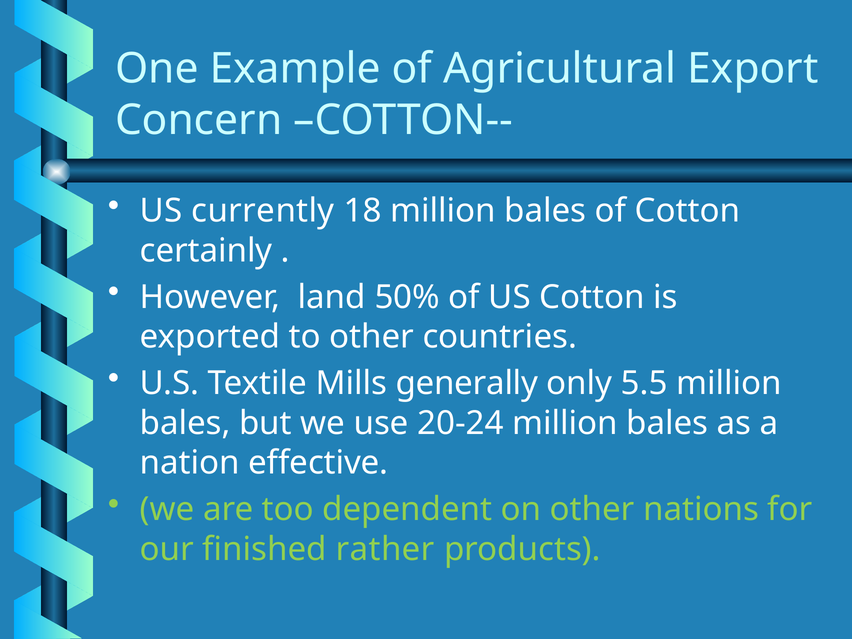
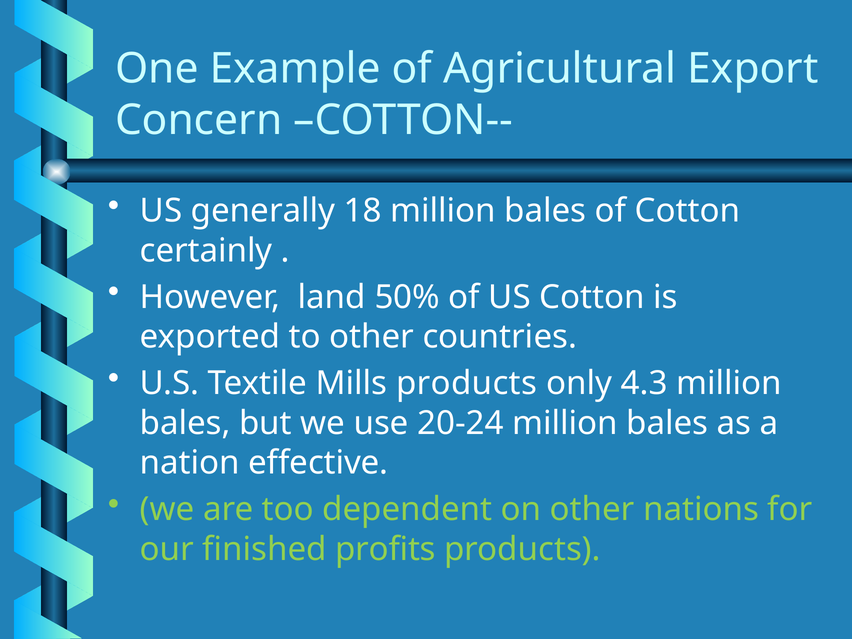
currently: currently -> generally (263, 211)
Mills generally: generally -> products (467, 383)
5.5: 5.5 -> 4.3 (644, 383)
rather: rather -> profits (385, 549)
